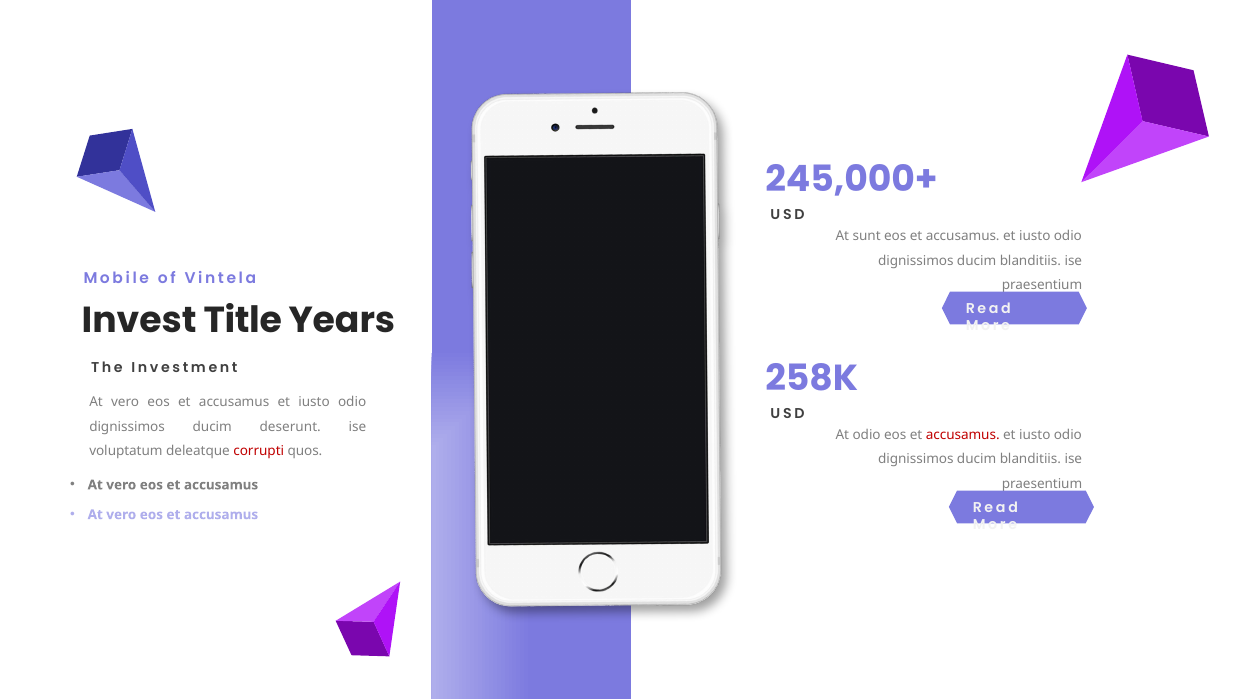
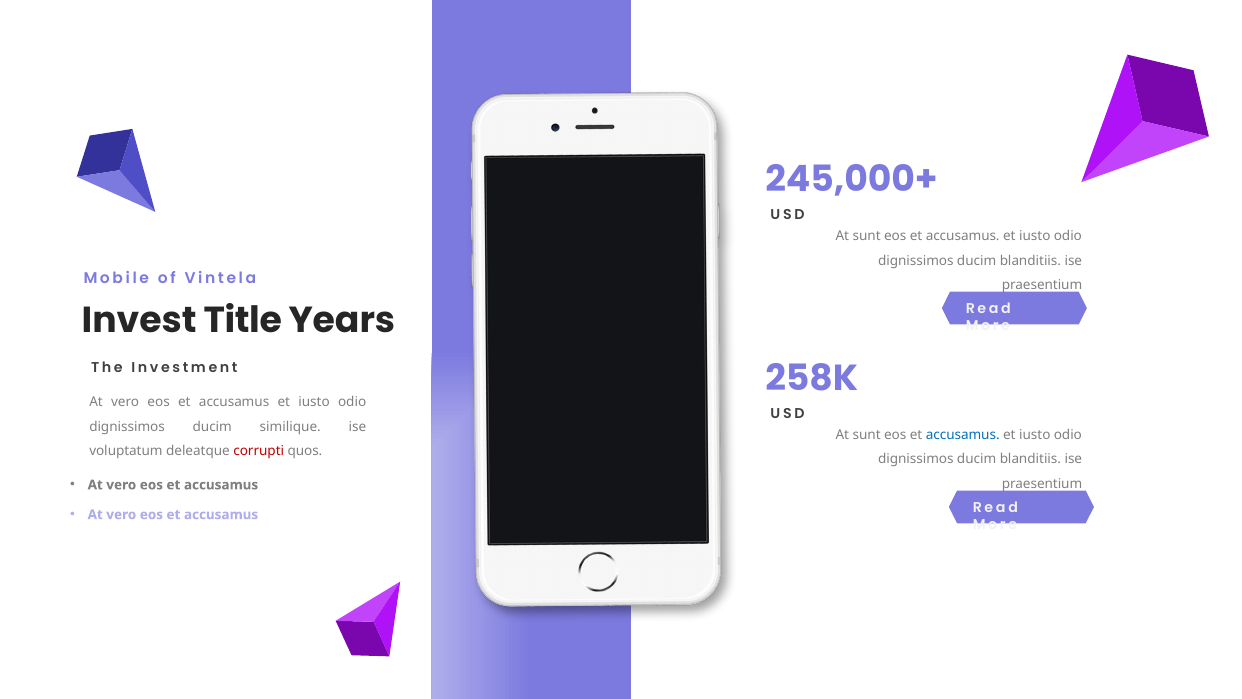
deserunt: deserunt -> similique (290, 427)
odio: odio -> sunt (867, 435)
accusamus colour: red -> blue (963, 435)
